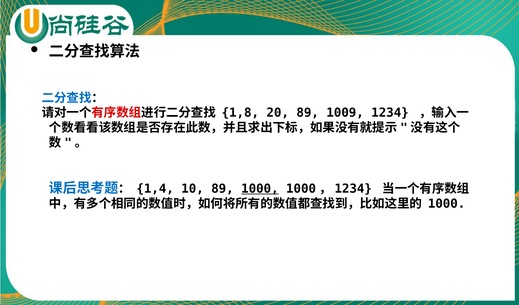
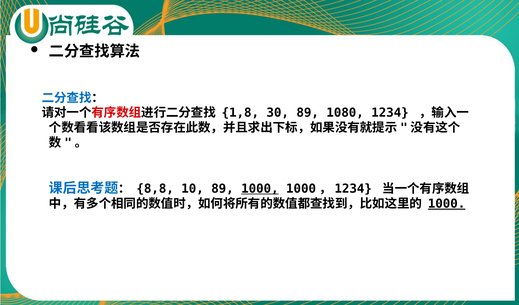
20: 20 -> 30 (278, 113)
1009: 1009 -> 1080 (345, 113)
1,4: 1,4 -> 8,8 (155, 189)
1000 underline: none -> present (447, 204)
